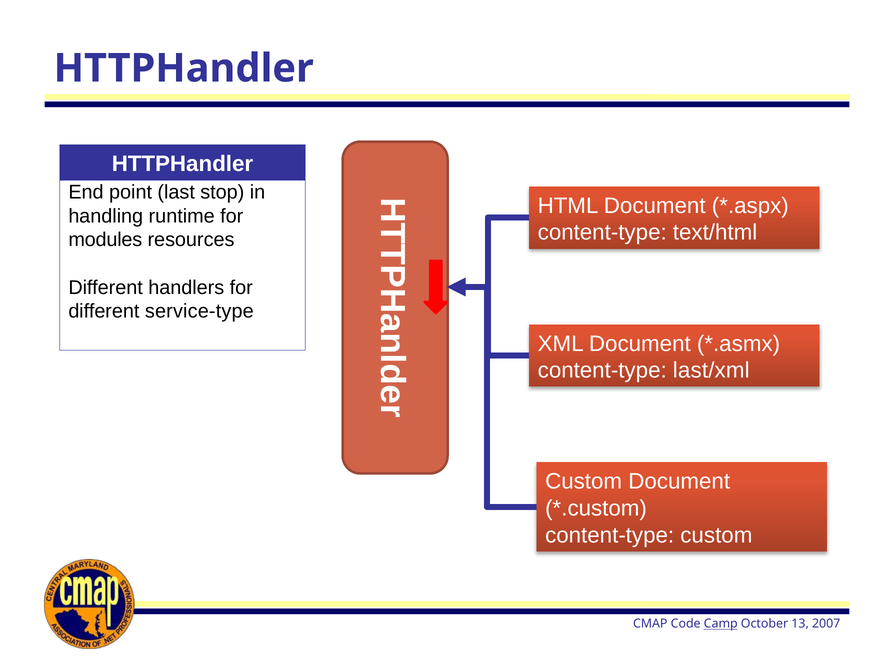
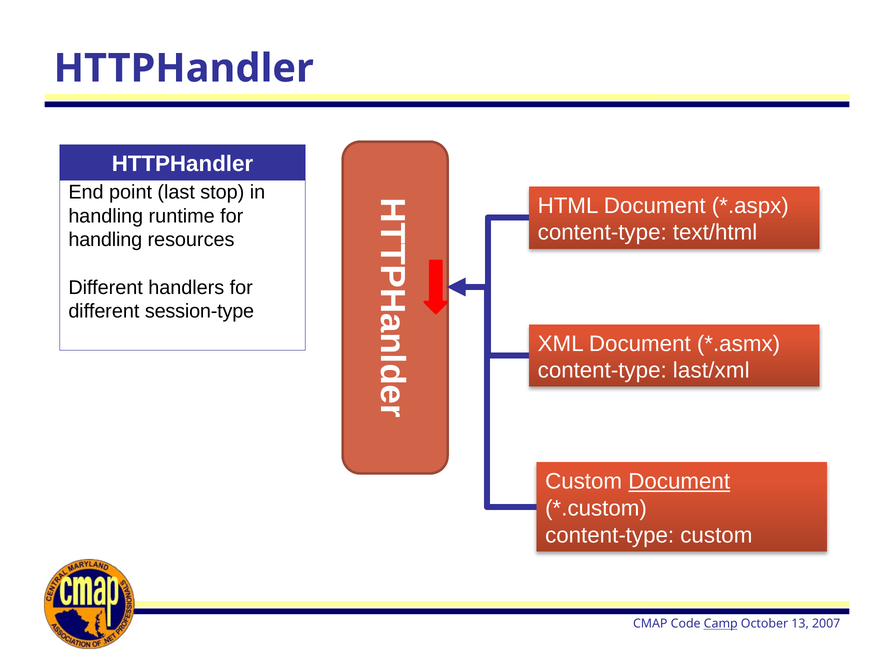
modules: modules -> handling (105, 240)
service-type: service-type -> session-type (200, 311)
Document underline: none -> present (679, 481)
